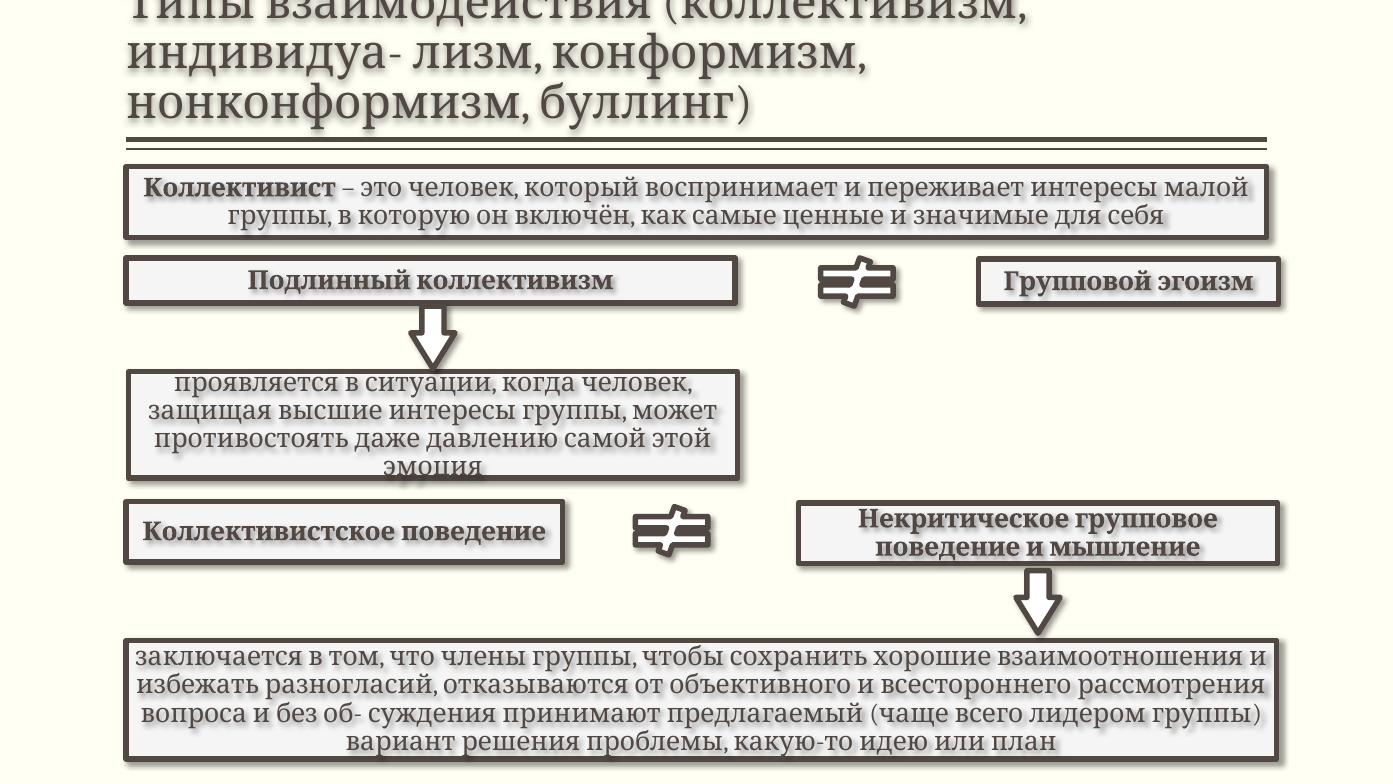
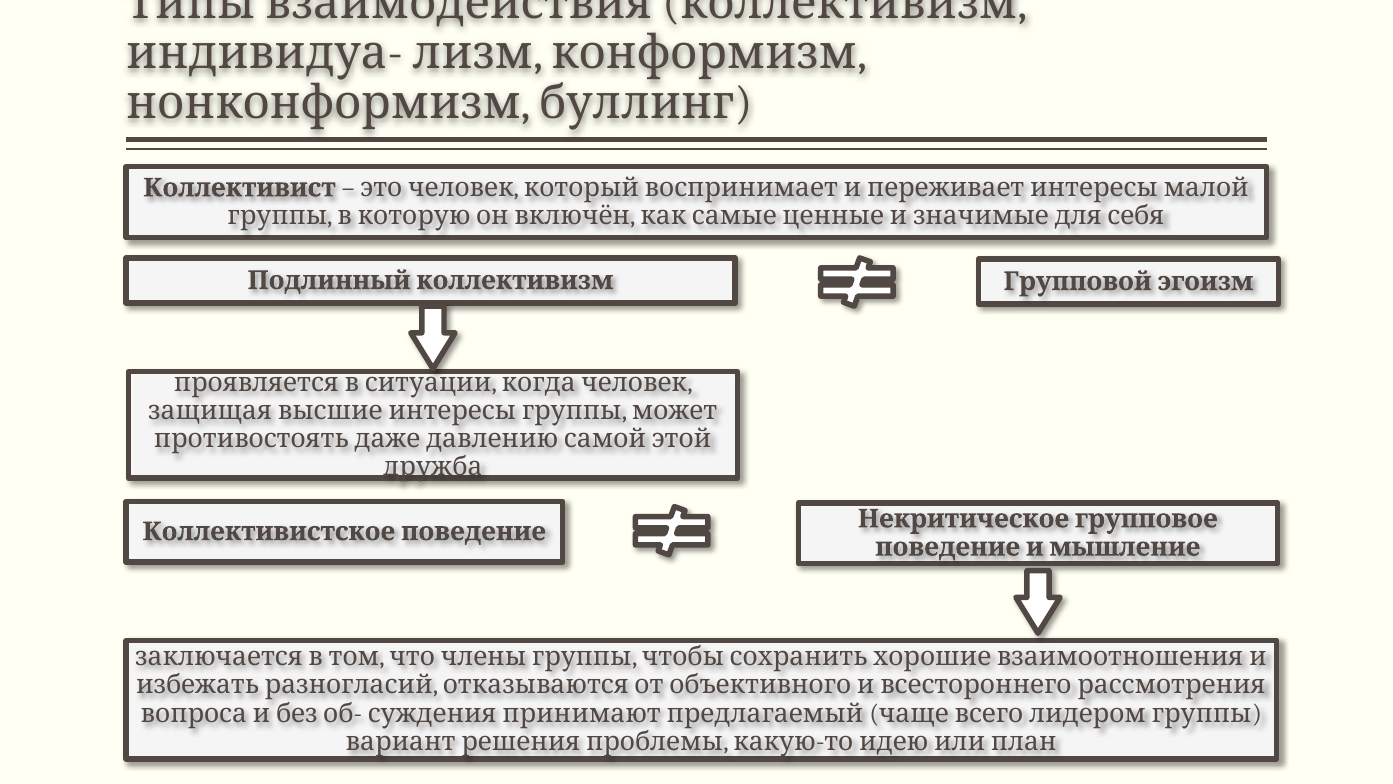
эмоция: эмоция -> дружба (433, 467)
